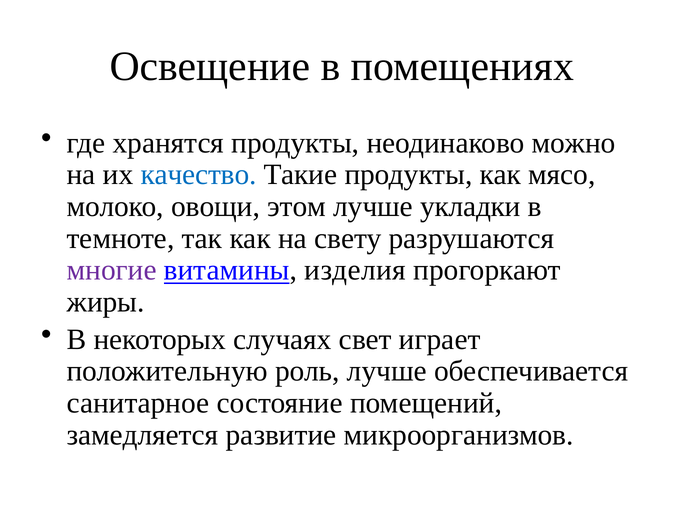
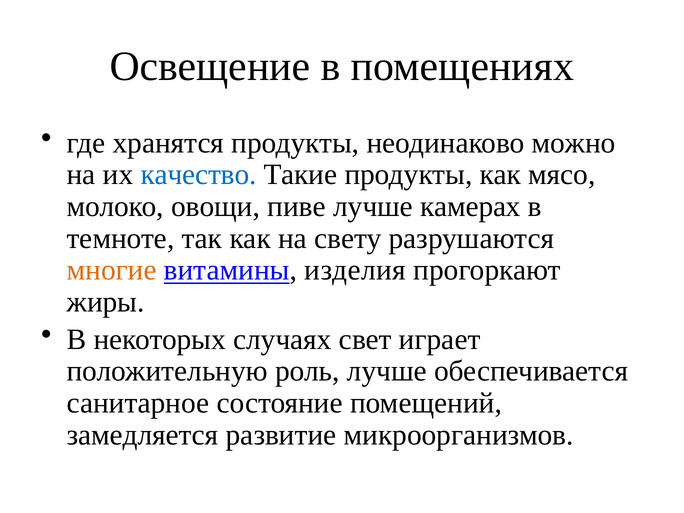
этом: этом -> пиве (297, 207)
укладки: укладки -> камерах (470, 207)
многие colour: purple -> orange (112, 270)
